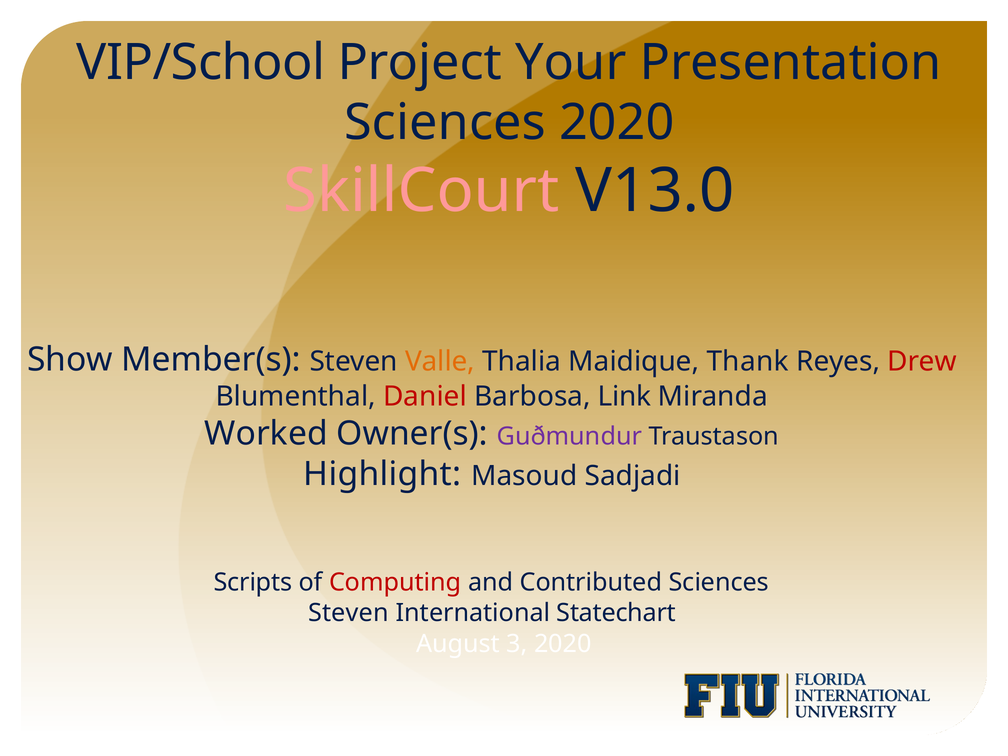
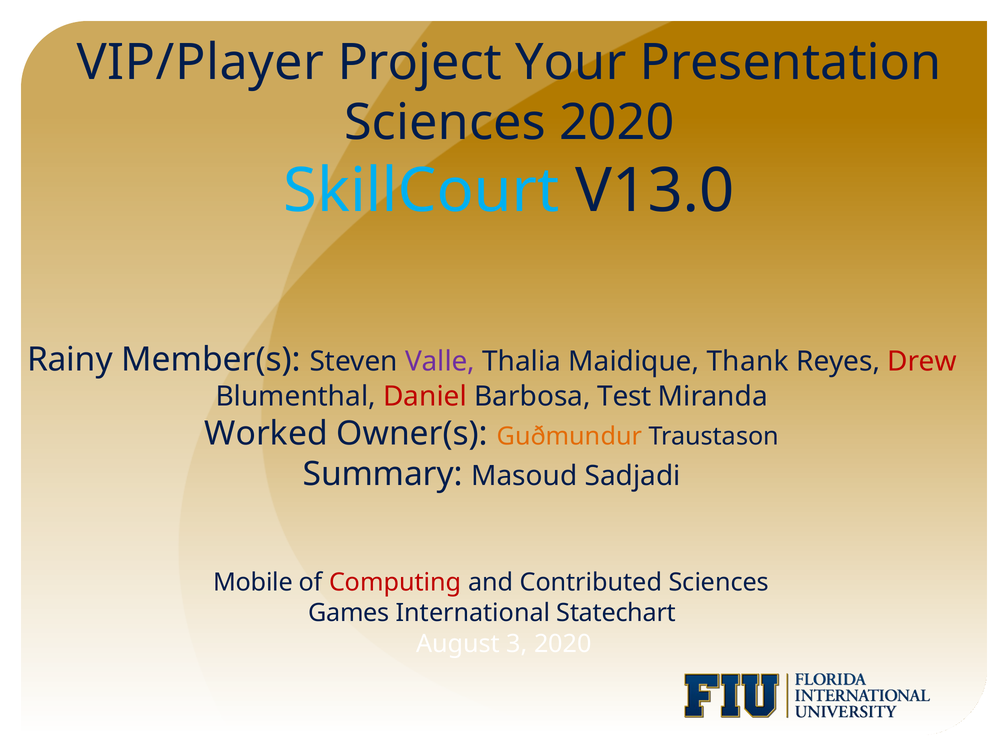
VIP/School: VIP/School -> VIP/Player (200, 62)
SkillCourt colour: pink -> light blue (421, 191)
Show: Show -> Rainy (70, 360)
Valle colour: orange -> purple (440, 362)
Link: Link -> Test (624, 396)
Guðmundur colour: purple -> orange (569, 436)
Highlight: Highlight -> Summary (383, 474)
Scripts: Scripts -> Mobile (253, 583)
Steven: Steven -> Games (349, 613)
